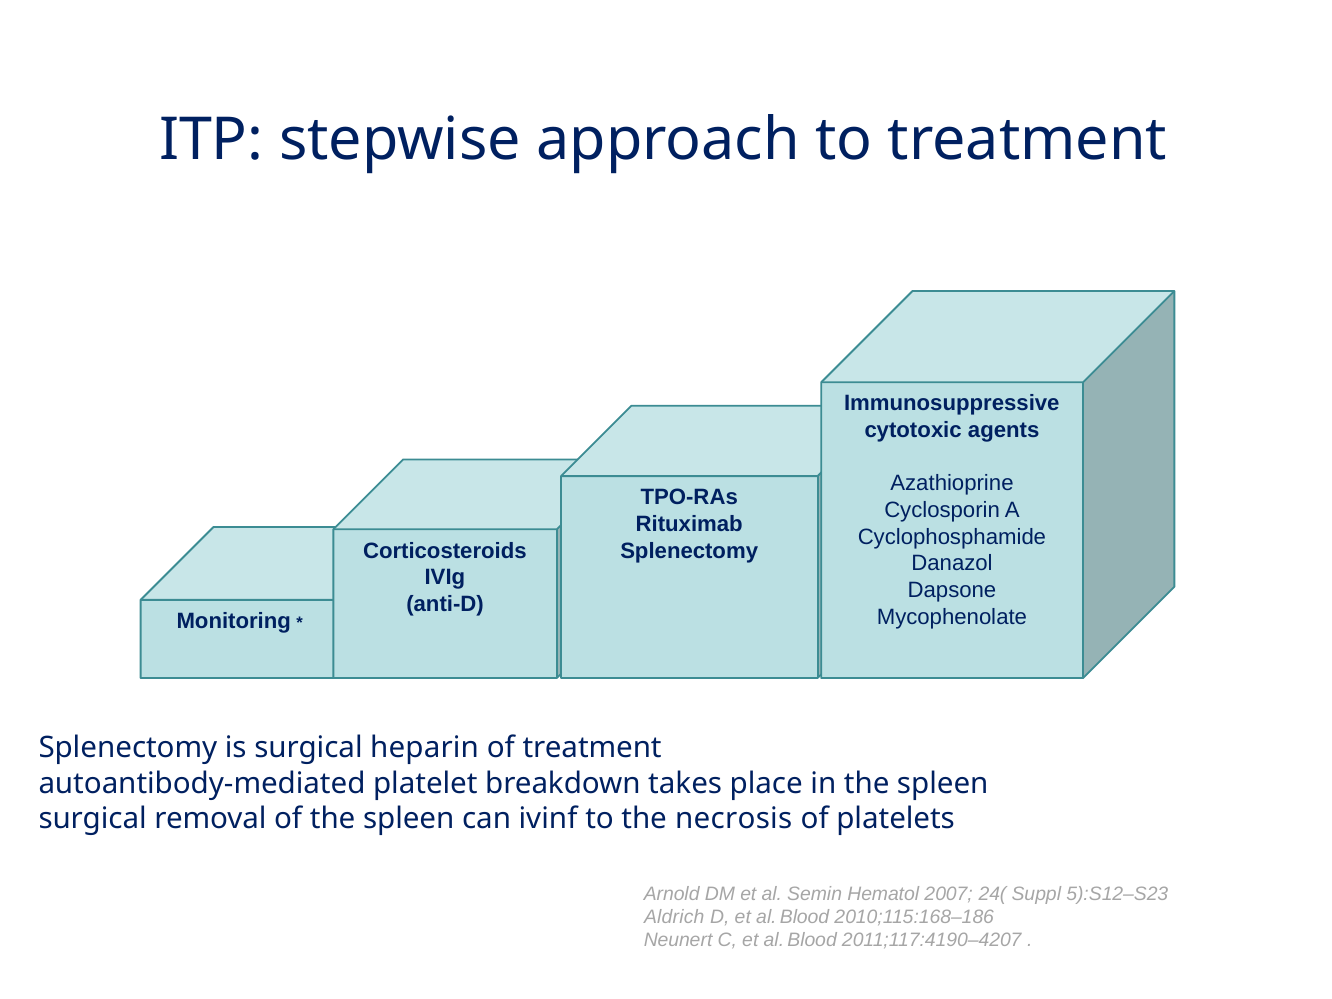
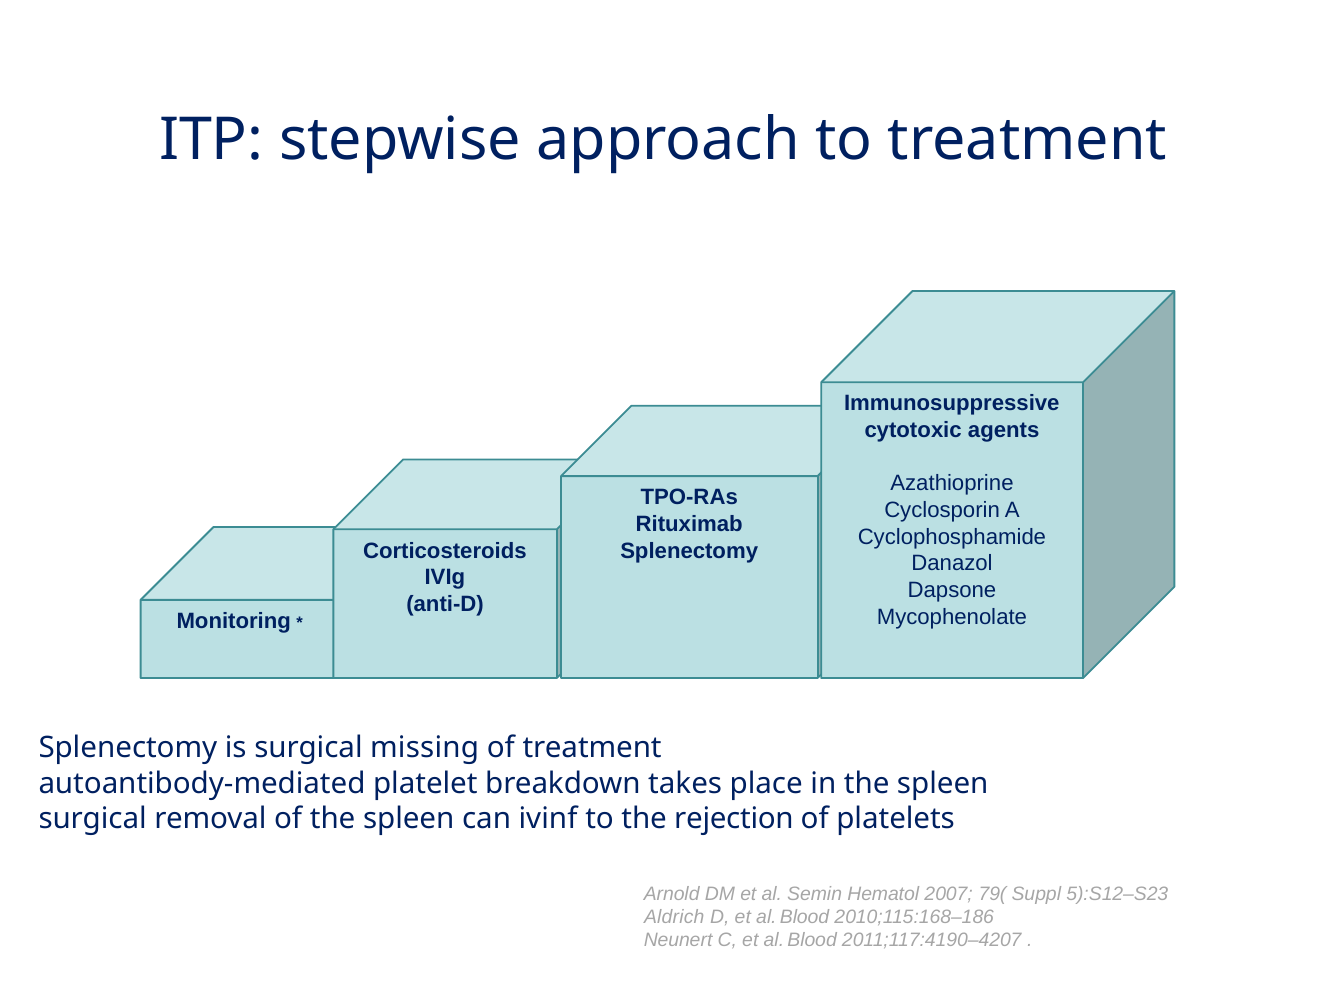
heparin: heparin -> missing (425, 748)
necrosis: necrosis -> rejection (734, 819)
24(: 24( -> 79( (993, 894)
